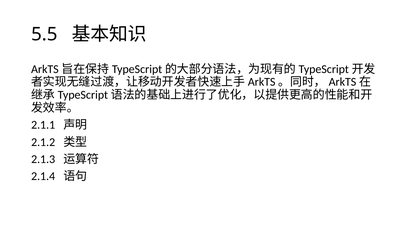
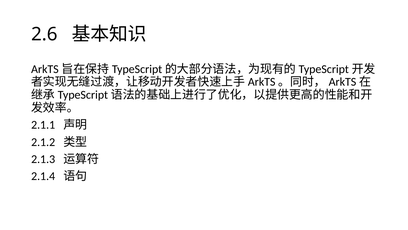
5.5: 5.5 -> 2.6 (44, 34)
